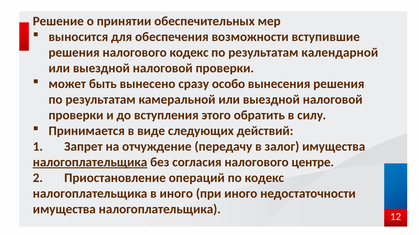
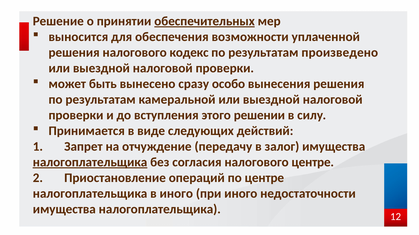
обеспечительных underline: none -> present (205, 21)
вступившие: вступившие -> уплаченной (326, 37)
календарной: календарной -> произведено (340, 53)
обратить: обратить -> решении (259, 116)
по кодекс: кодекс -> центре (264, 178)
